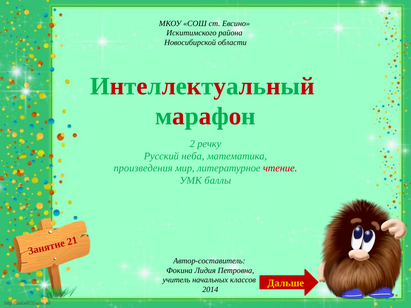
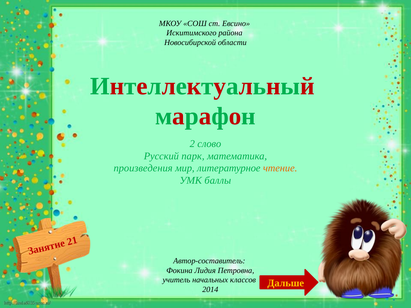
речку: речку -> слово (209, 144)
неба: неба -> парк (193, 156)
чтение colour: red -> orange (280, 168)
